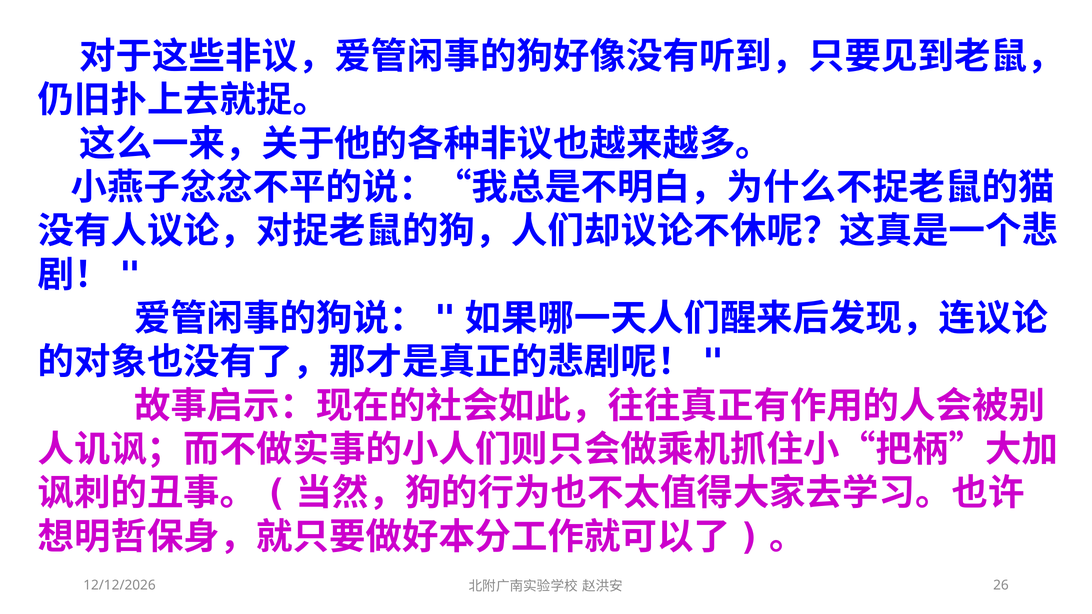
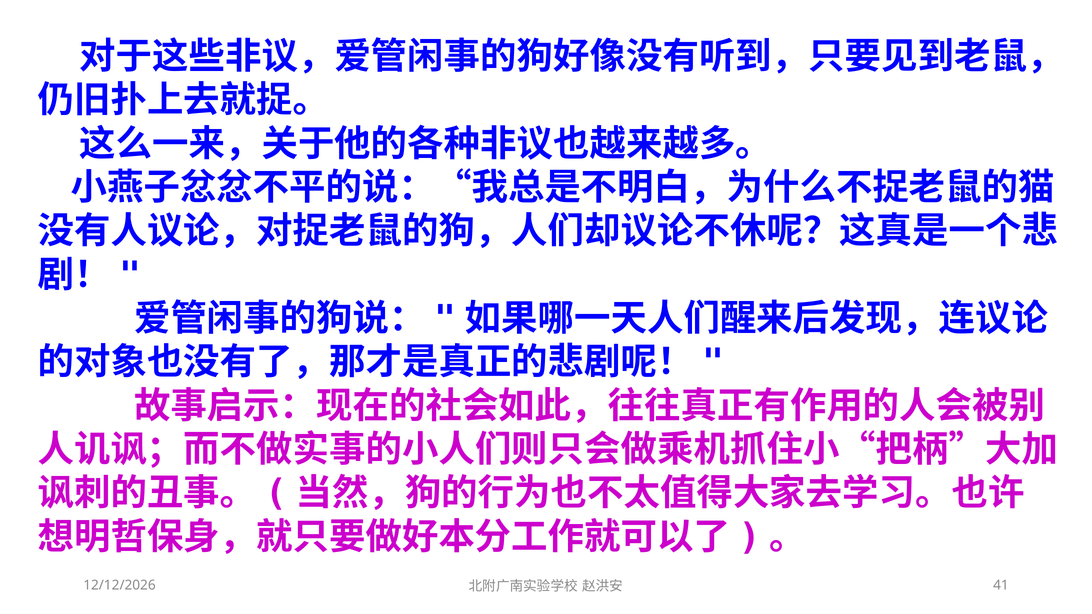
26: 26 -> 41 (1001, 585)
